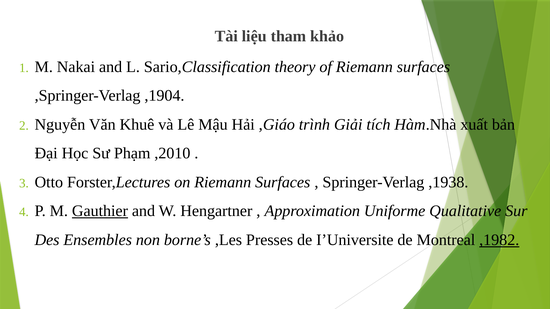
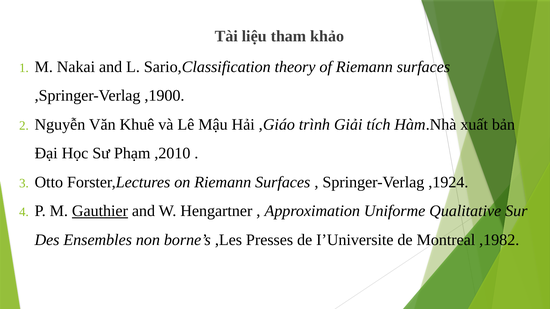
,1904: ,1904 -> ,1900 (164, 96)
,1938: ,1938 -> ,1924 (448, 182)
,1982 underline: present -> none (499, 240)
